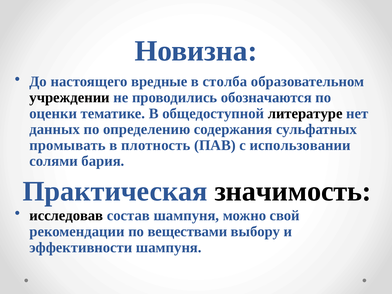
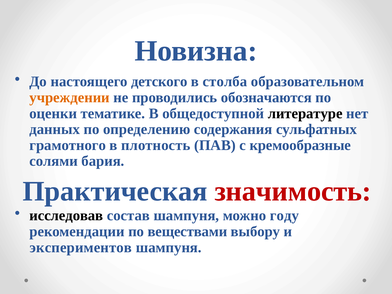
вредные: вредные -> детского (159, 82)
учреждении colour: black -> orange (70, 98)
промывать: промывать -> грамотного (68, 145)
использовании: использовании -> кремообразные (300, 145)
значимость colour: black -> red (293, 191)
свой: свой -> году (284, 216)
эффективности: эффективности -> экспериментов (81, 247)
